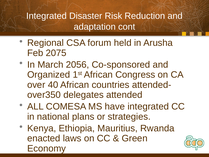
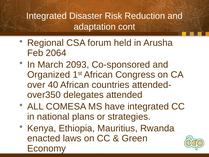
2075: 2075 -> 2064 (56, 53)
2056: 2056 -> 2093 (78, 65)
